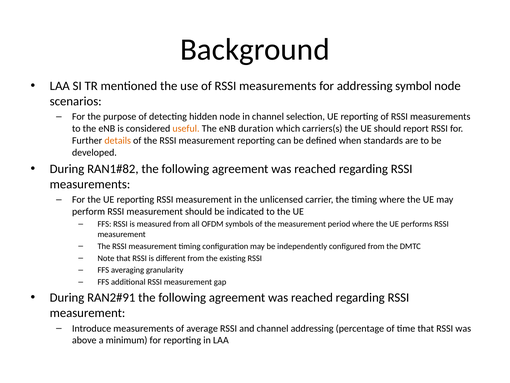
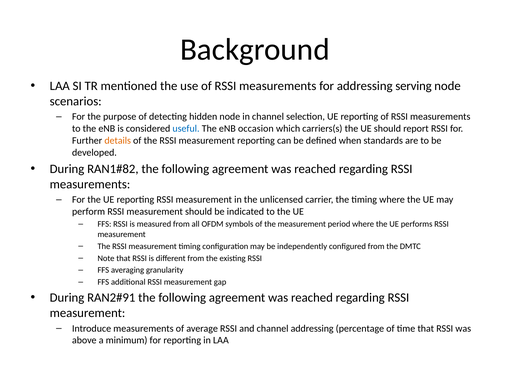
symbol: symbol -> serving (414, 86)
useful colour: orange -> blue (186, 128)
duration: duration -> occasion (256, 128)
